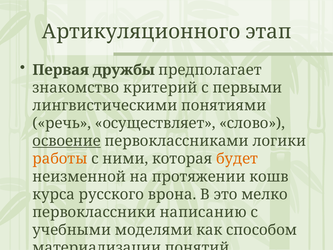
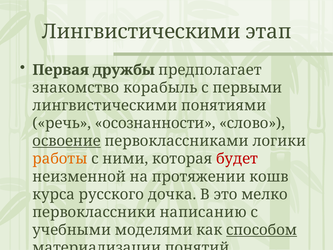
Артикуляционного: Артикуляционного -> Лингвистическими (141, 32)
критерий: критерий -> корабыль (160, 88)
осуществляет: осуществляет -> осознанности (155, 123)
будет colour: orange -> red (237, 159)
врона: врона -> дочка (172, 194)
способом underline: none -> present (262, 230)
